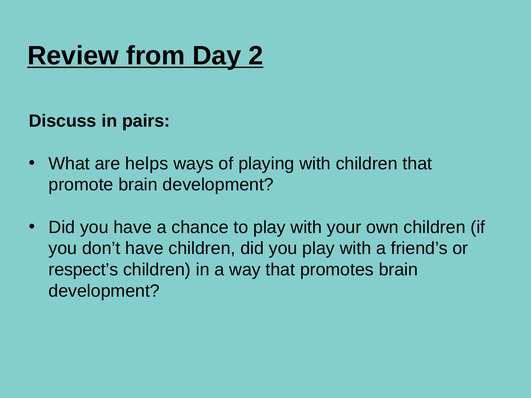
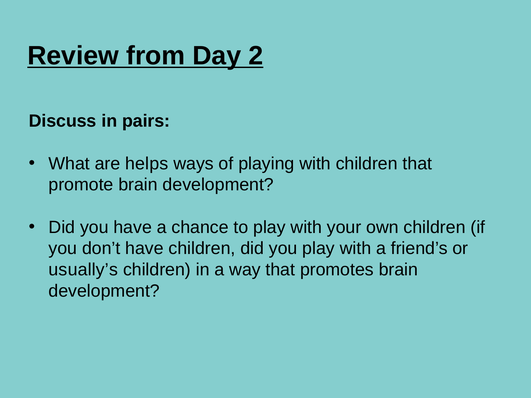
respect’s: respect’s -> usually’s (83, 270)
